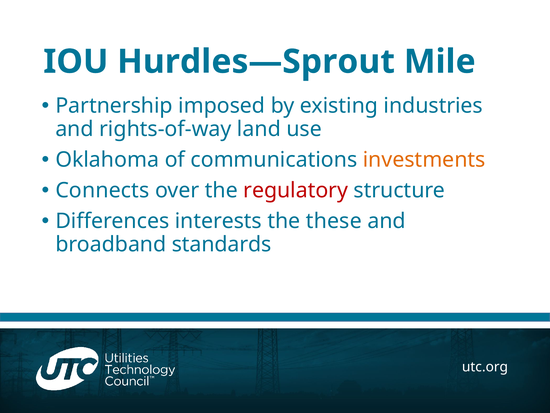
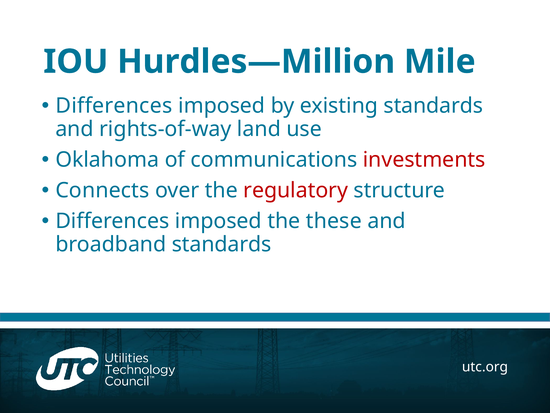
Hurdles—Sprout: Hurdles—Sprout -> Hurdles—Million (256, 62)
Partnership: Partnership -> Differences (114, 106)
existing industries: industries -> standards (433, 106)
investments colour: orange -> red (424, 160)
interests: interests -> imposed (218, 221)
